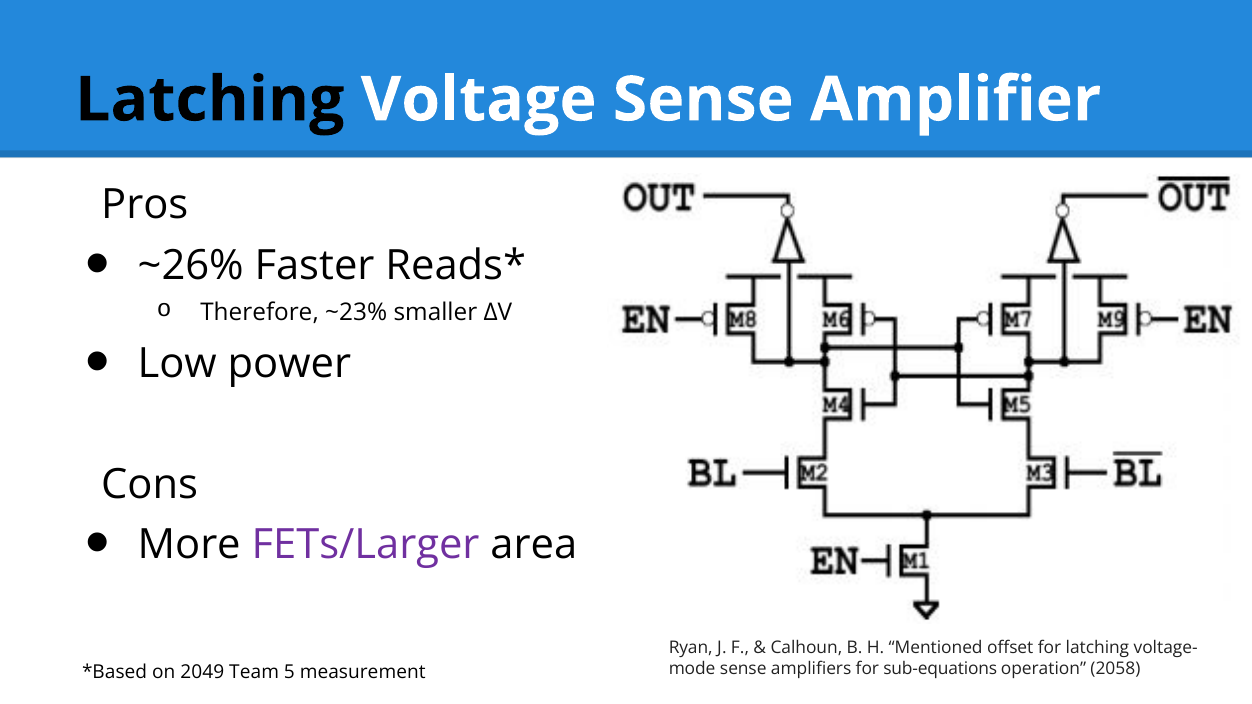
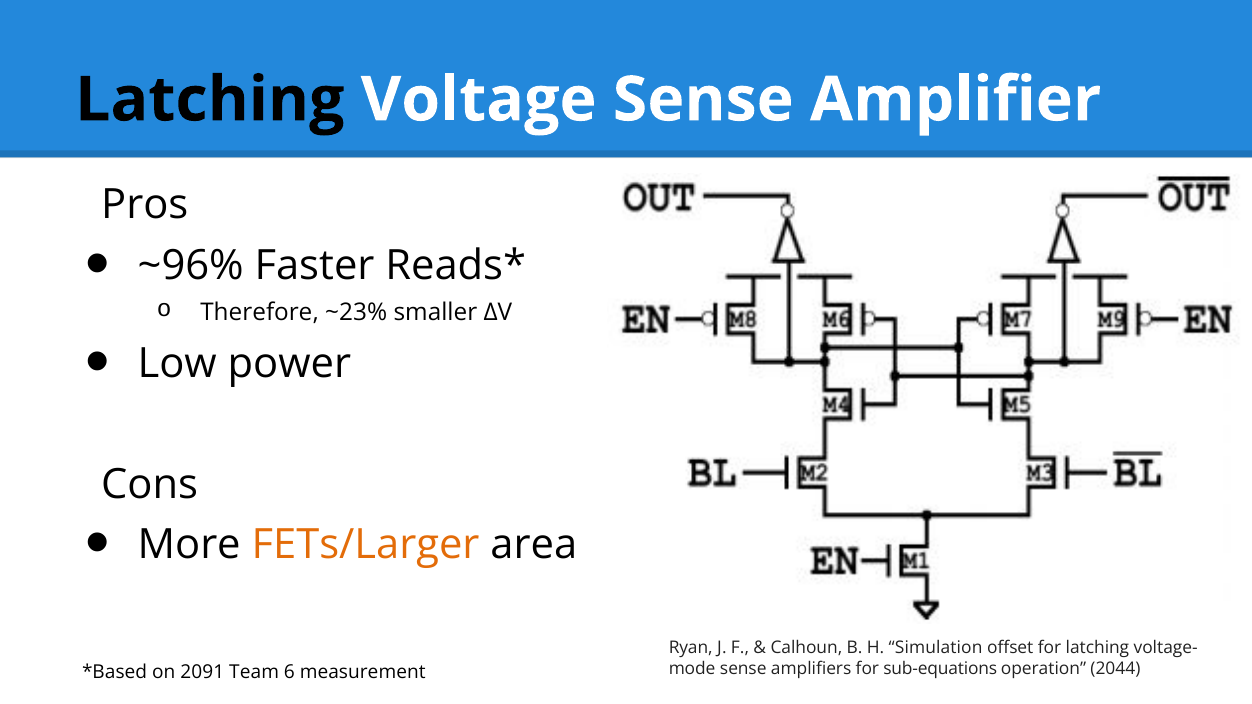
~26%: ~26% -> ~96% (191, 265)
FETs/Larger colour: purple -> orange (366, 545)
Mentioned: Mentioned -> Simulation (936, 648)
2058: 2058 -> 2044 (1115, 669)
2049: 2049 -> 2091 (202, 673)
5: 5 -> 6 (289, 673)
